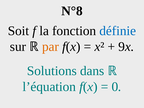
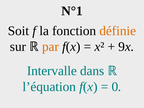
N°8: N°8 -> N°1 (72, 11)
définie colour: blue -> orange (118, 31)
Solutions: Solutions -> Intervalle (52, 71)
